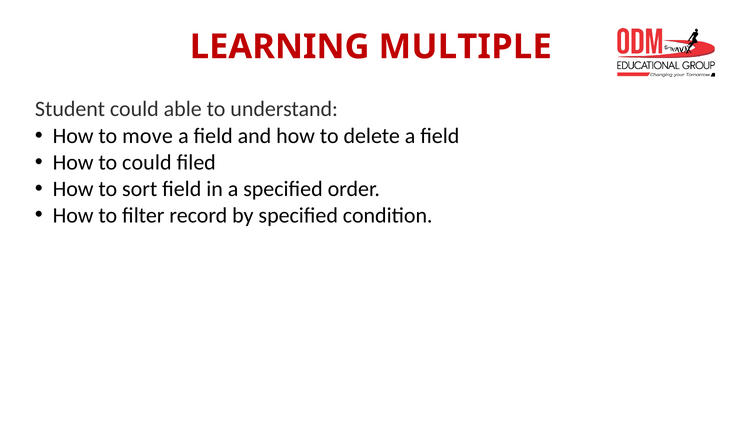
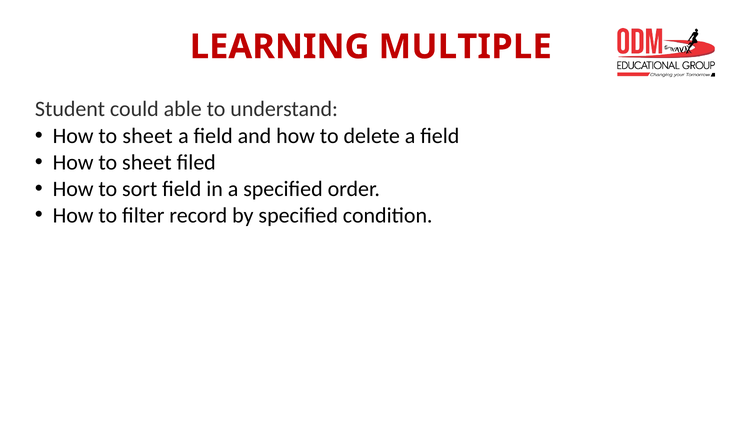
move: move -> sheet (148, 136)
could: could -> sheet (147, 163)
